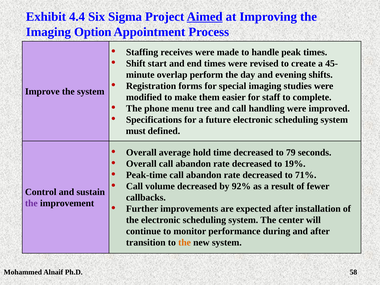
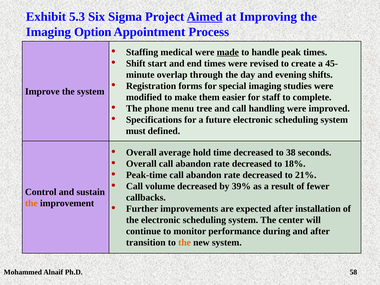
4.4: 4.4 -> 5.3 (77, 17)
receives: receives -> medical (177, 52)
made underline: none -> present (228, 52)
perform: perform -> through (206, 75)
79: 79 -> 38 (291, 153)
19%: 19% -> 18% (295, 164)
71%: 71% -> 21% (306, 175)
92%: 92% -> 39% (241, 186)
the colour: purple -> orange (31, 203)
